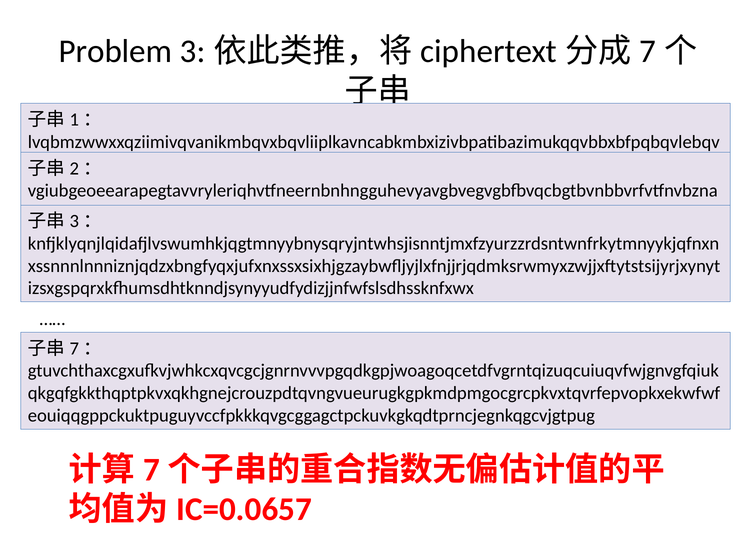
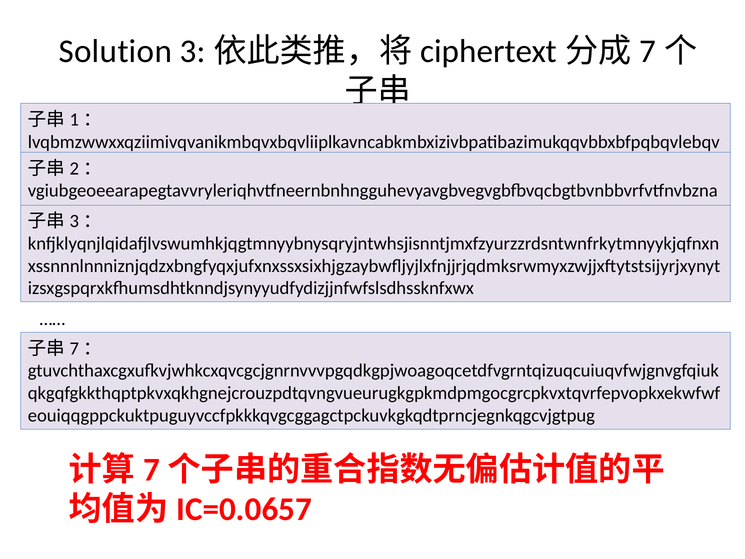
Problem: Problem -> Solution (115, 51)
